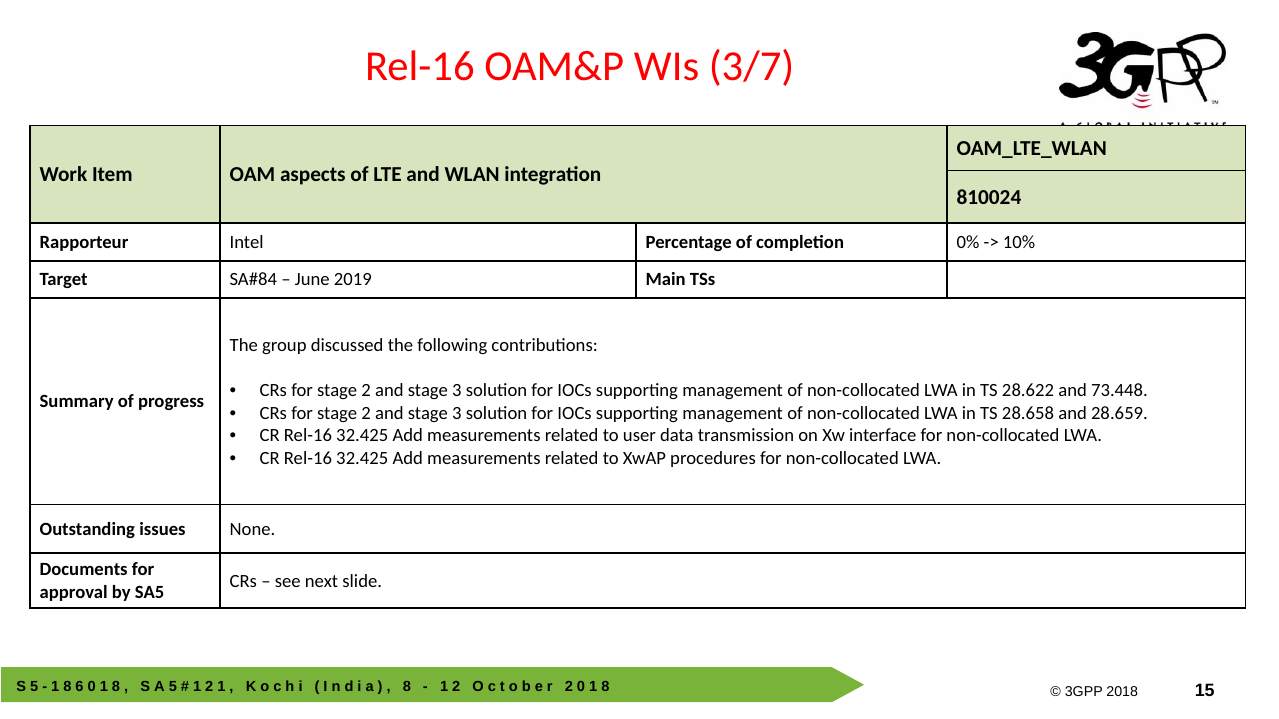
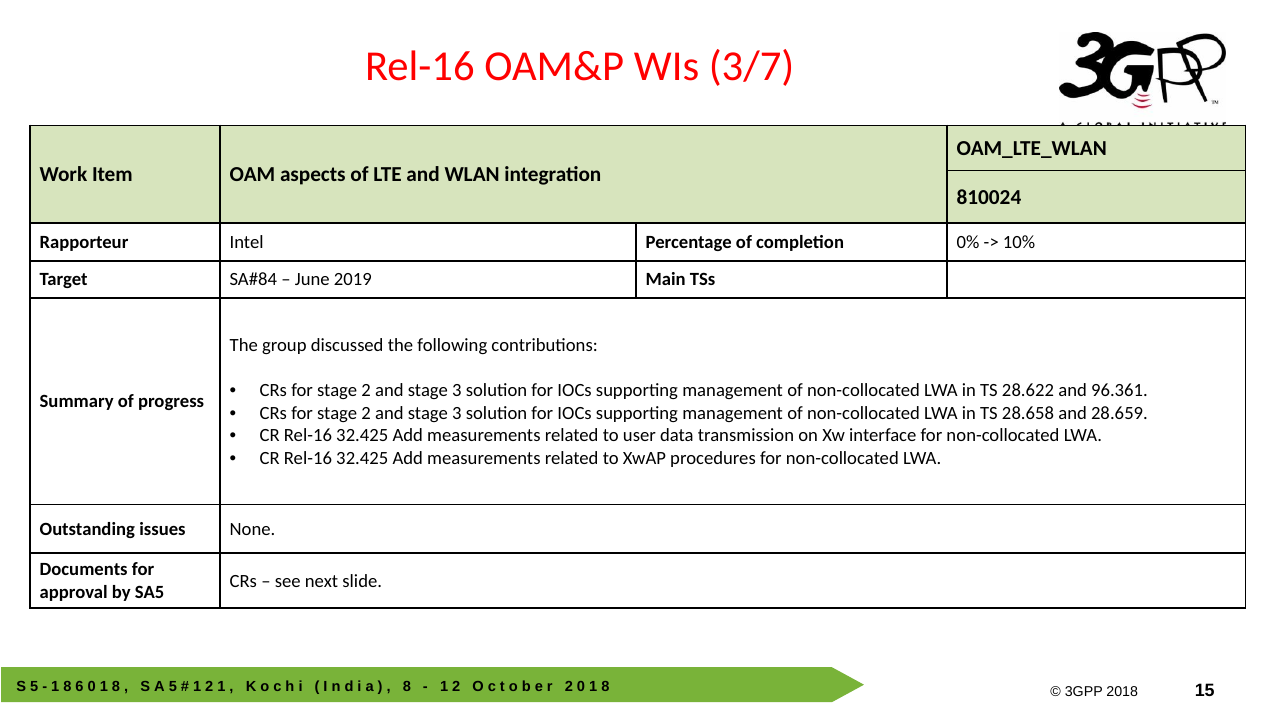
73.448: 73.448 -> 96.361 (1119, 391)
